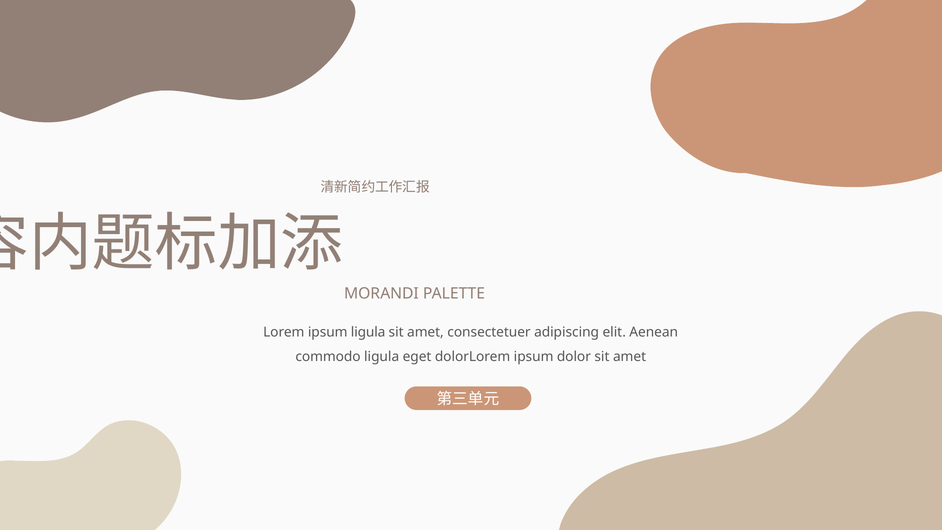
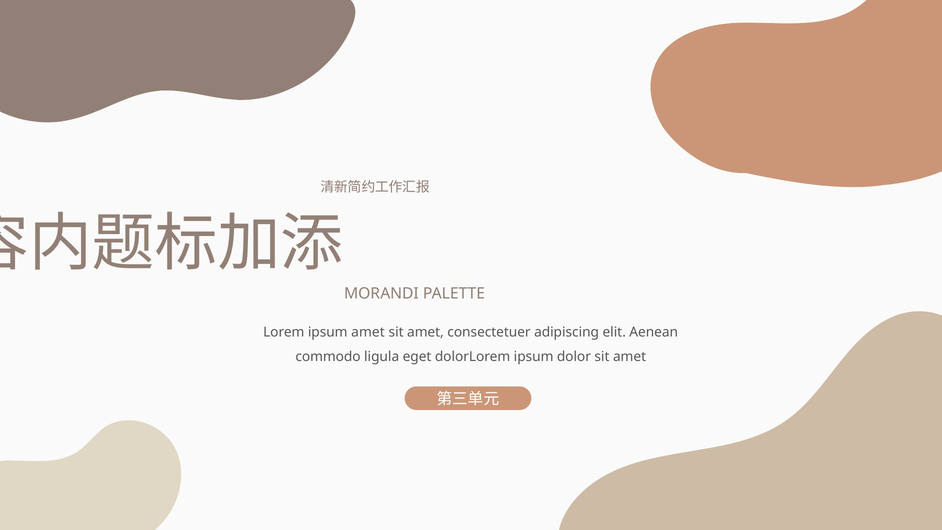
ipsum ligula: ligula -> amet (368, 332)
